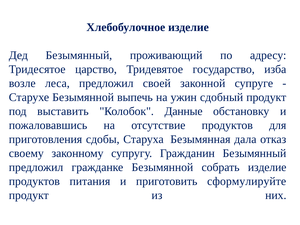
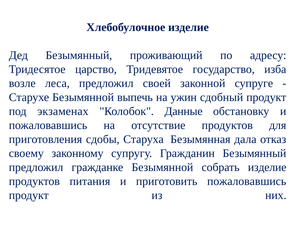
выставить: выставить -> экзаменах (63, 111)
приготовить сформулируйте: сформулируйте -> пожаловавшись (247, 181)
